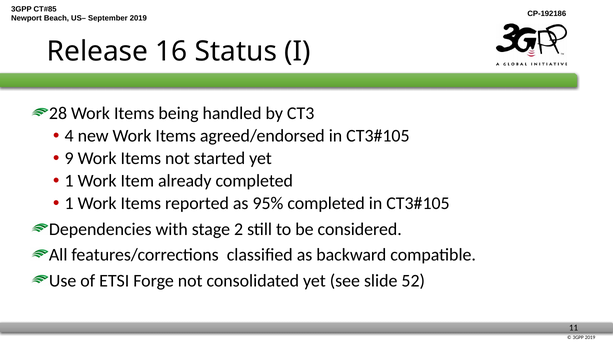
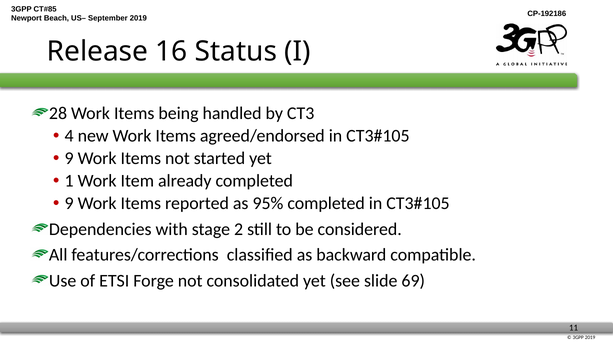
1: 1 -> 9 (69, 203)
52: 52 -> 69 (413, 281)
